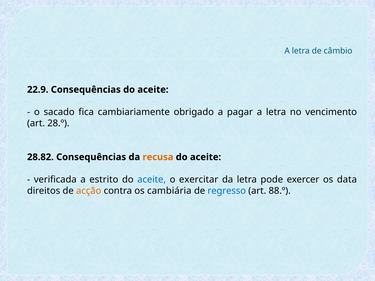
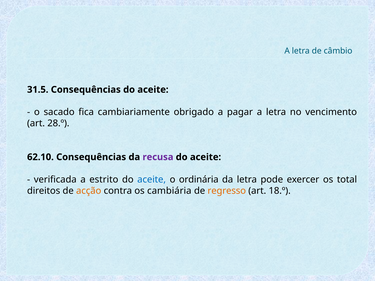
22.9: 22.9 -> 31.5 (38, 90)
28.82: 28.82 -> 62.10 (40, 157)
recusa colour: orange -> purple (158, 157)
exercitar: exercitar -> ordinária (199, 180)
data: data -> total (347, 180)
regresso colour: blue -> orange (227, 191)
88.º: 88.º -> 18.º (280, 191)
